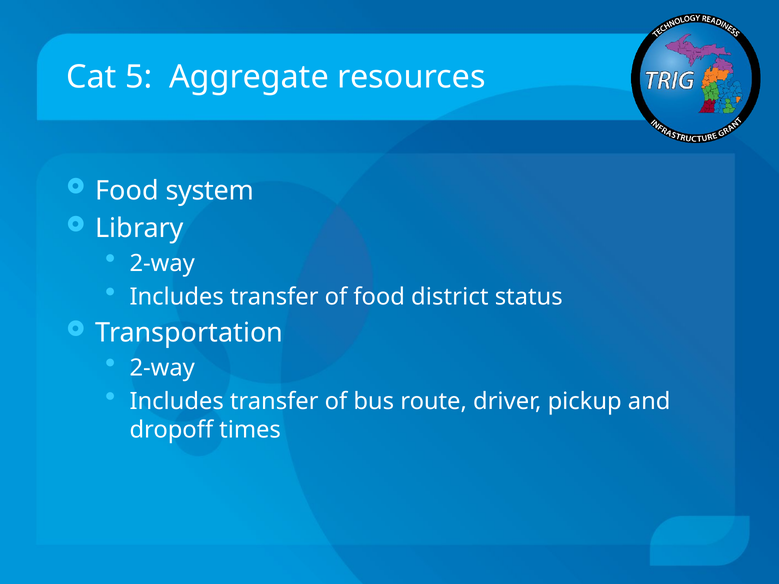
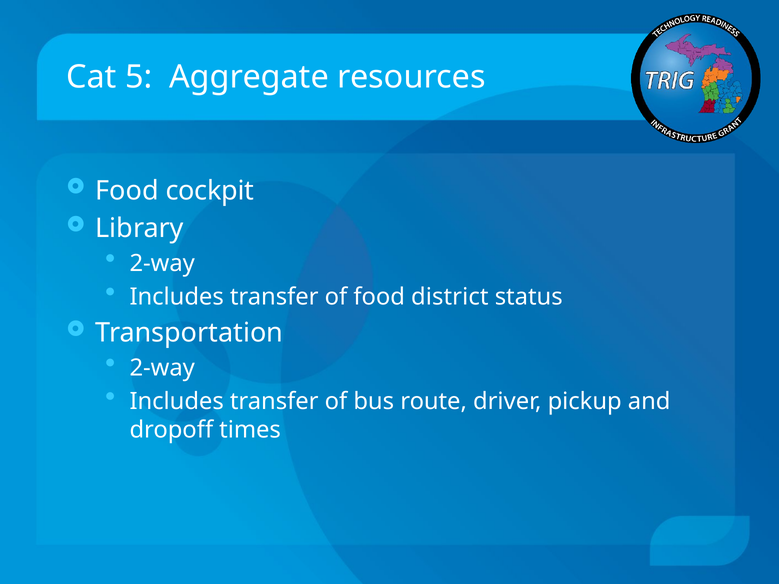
system: system -> cockpit (210, 191)
